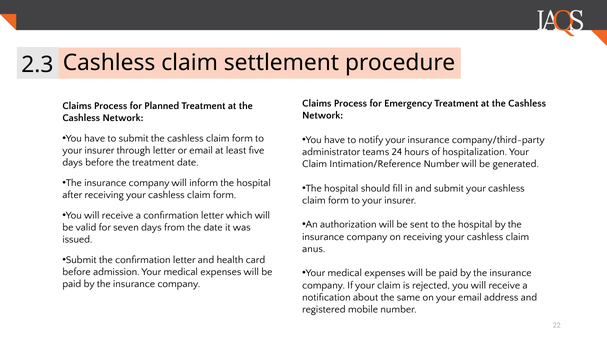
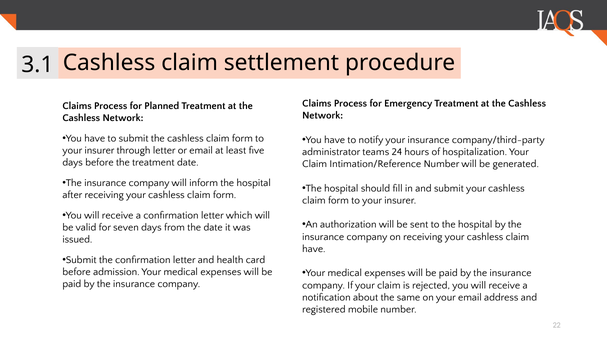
2.3: 2.3 -> 3.1 (37, 65)
anus: anus -> have (314, 249)
